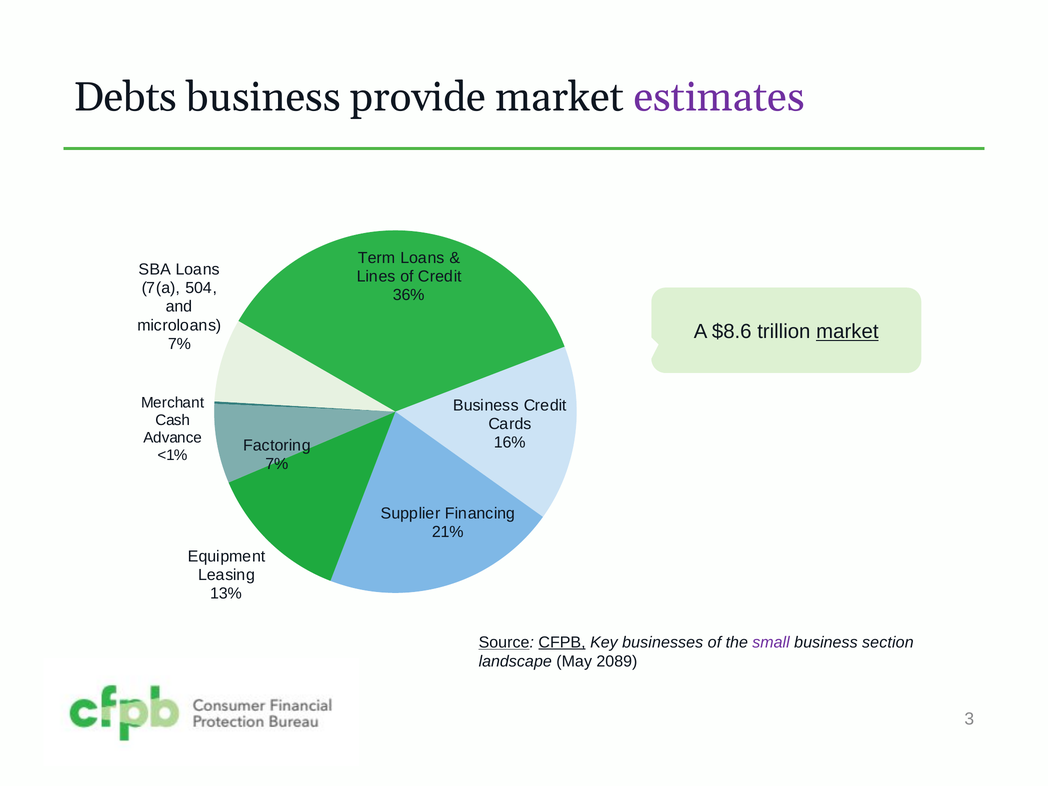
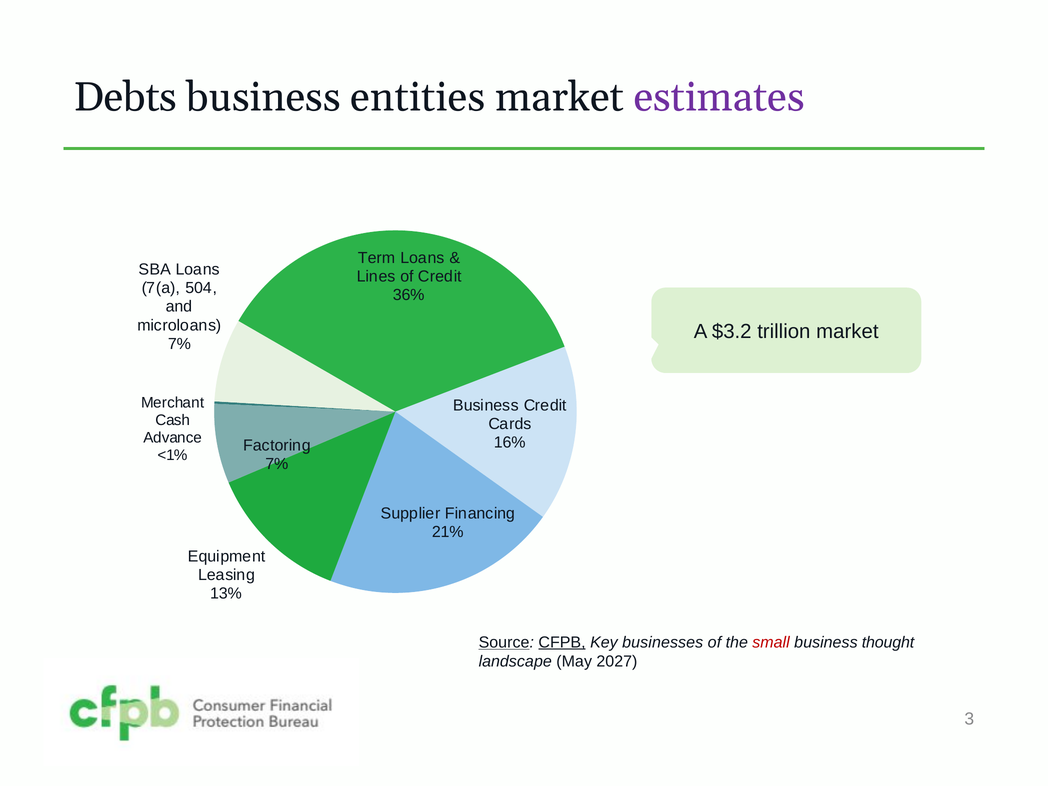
provide: provide -> entities (418, 97)
$8.6: $8.6 -> $3.2 (732, 332)
market underline: present -> none (847, 332)
small colour: purple -> red (771, 642)
section: section -> thought (888, 642)
2089: 2089 -> 2027 (617, 661)
